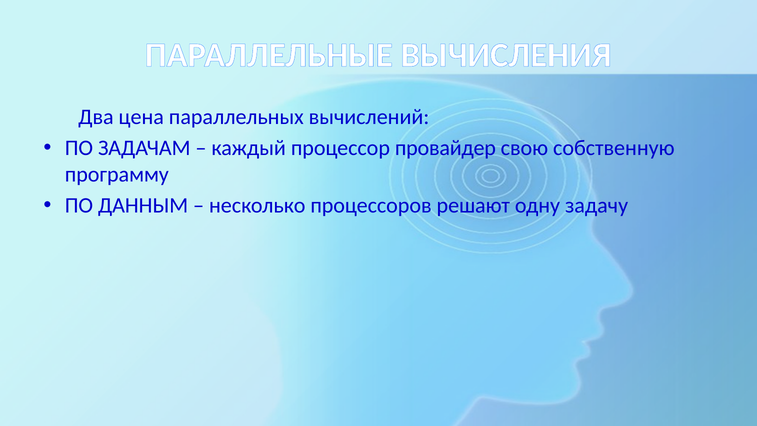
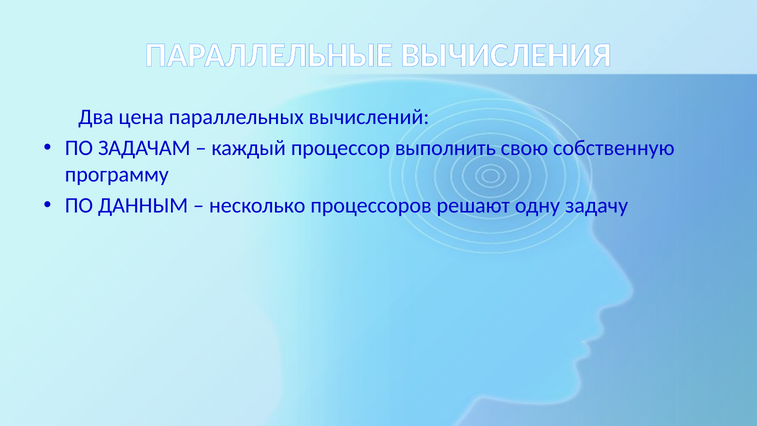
провайдер: провайдер -> выполнить (445, 148)
